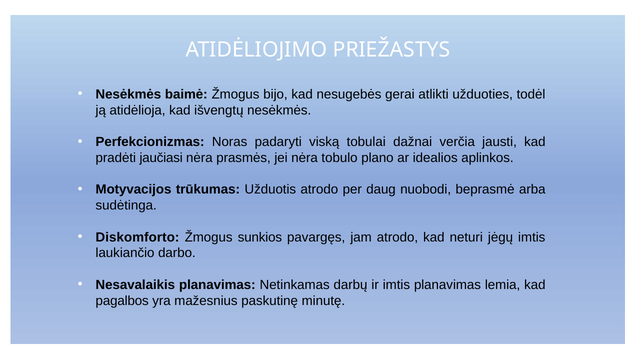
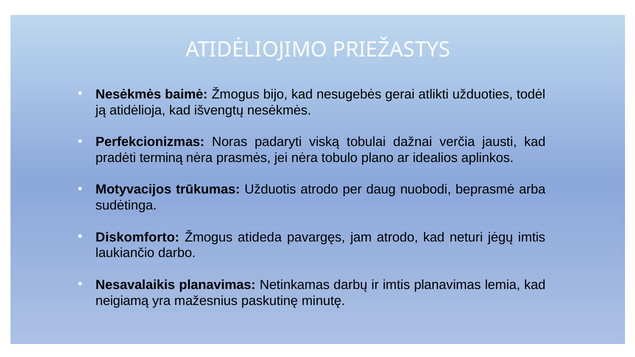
jaučiasi: jaučiasi -> terminą (161, 158)
sunkios: sunkios -> atideda (260, 237)
pagalbos: pagalbos -> neigiamą (122, 301)
